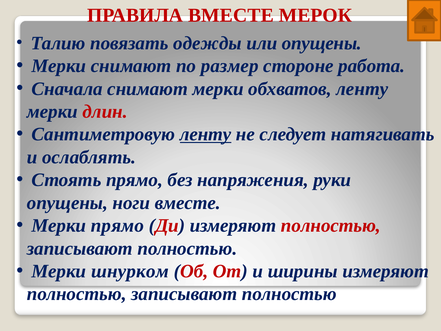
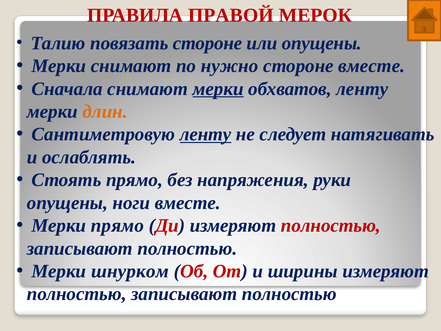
ПРАВИЛА ВМЕСТЕ: ВМЕСТЕ -> ПРАВОЙ (231, 15)
повязать одежды: одежды -> стороне (208, 43)
размер: размер -> нужно (230, 66)
стороне работа: работа -> вместе (372, 66)
мерки underline: none -> present (218, 89)
длин colour: red -> orange (105, 111)
